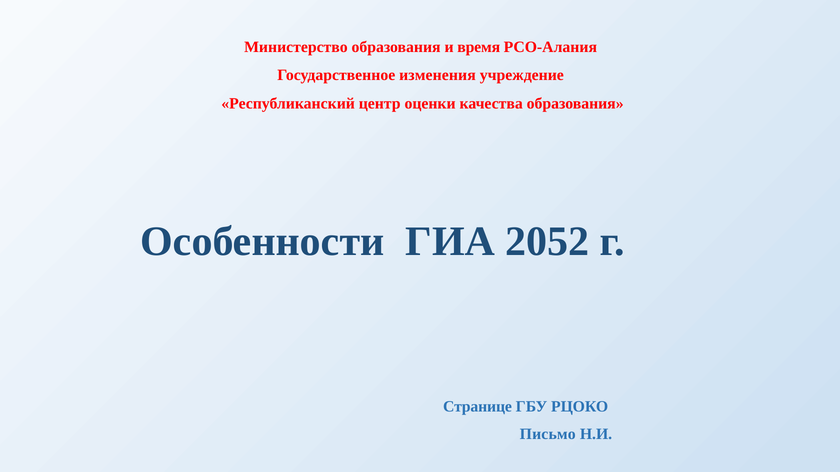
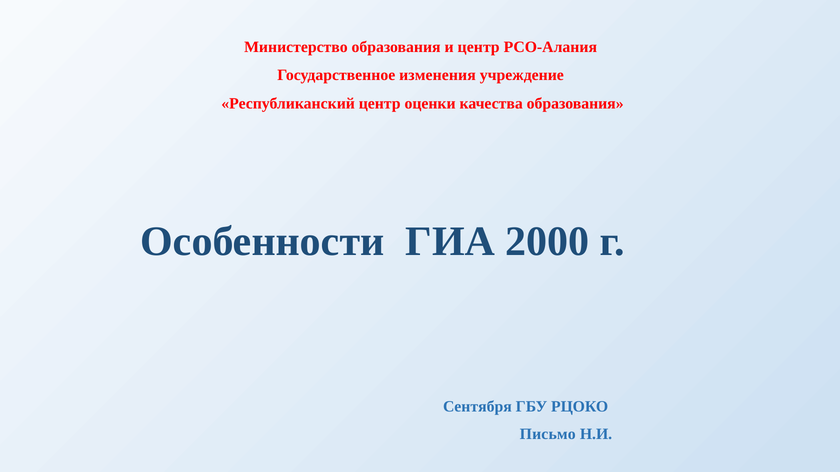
и время: время -> центр (479, 47)
2052: 2052 -> 2000 (547, 242)
Странице: Странице -> Сентября (477, 407)
